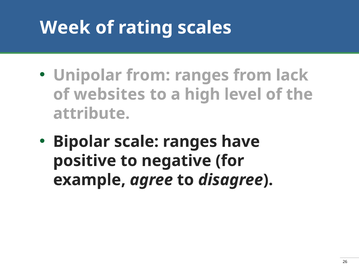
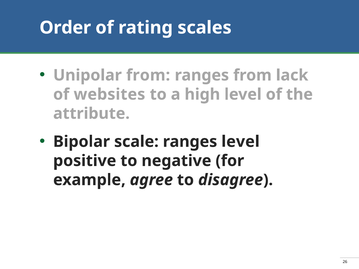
Week: Week -> Order (65, 28)
ranges have: have -> level (241, 142)
